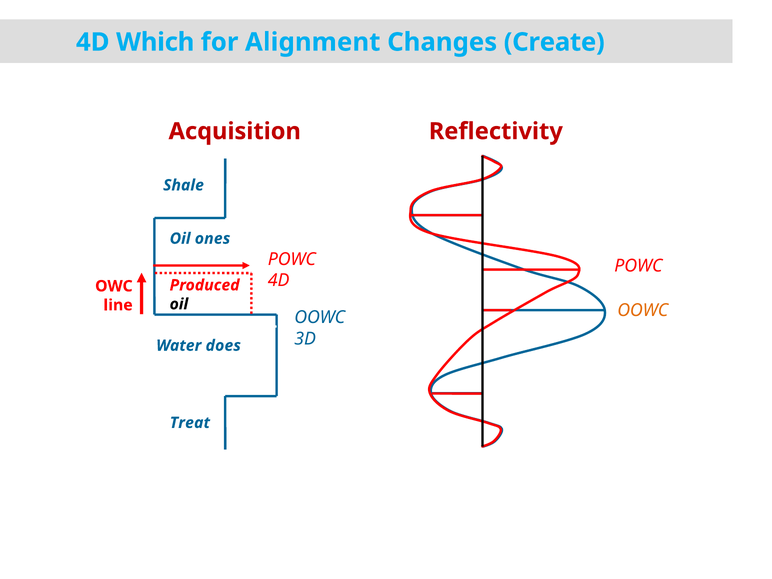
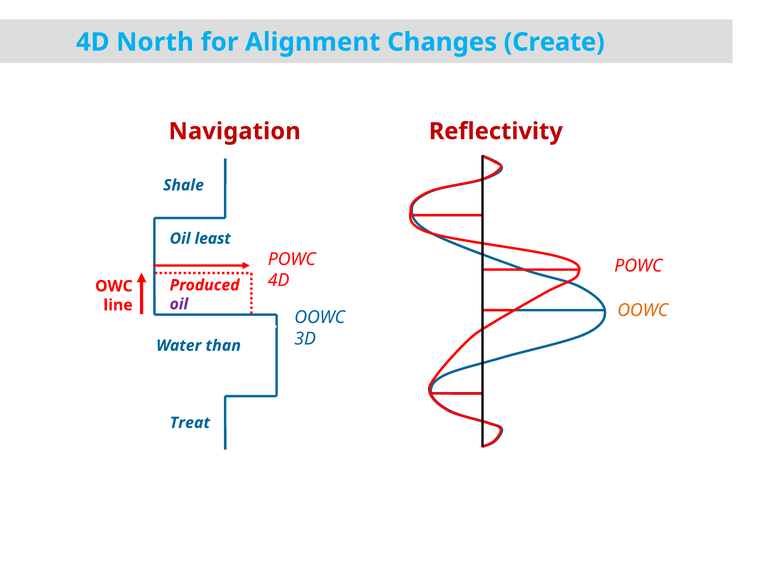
Which: Which -> North (155, 42)
Acquisition: Acquisition -> Navigation (235, 131)
ones: ones -> least (213, 239)
oil colour: black -> purple (179, 304)
does: does -> than (223, 346)
